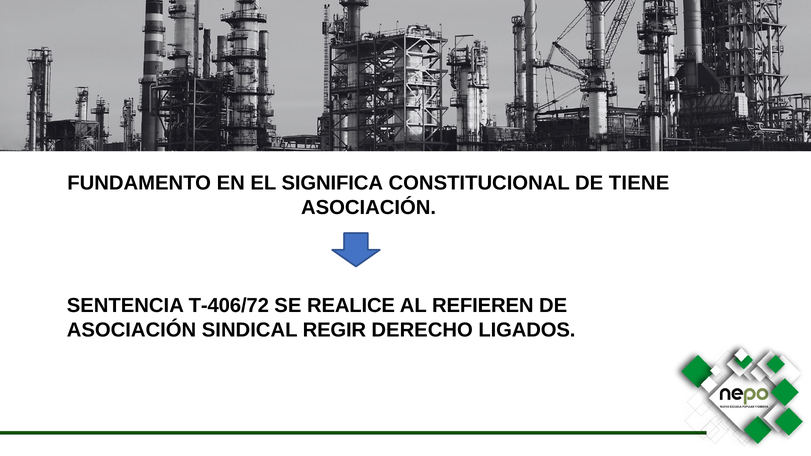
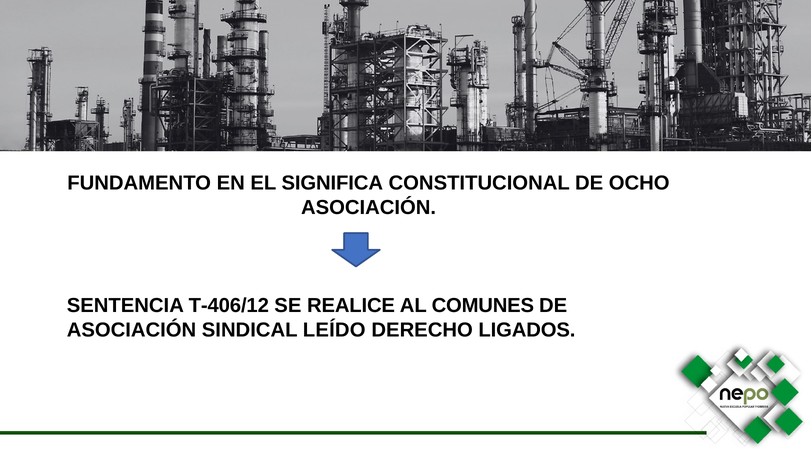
TIENE: TIENE -> OCHO (639, 183)
T-406/72: T-406/72 -> T-406/12 (229, 306)
REFIEREN: REFIEREN -> COMUNES (483, 306)
REGIR: REGIR -> LEÍDO (334, 330)
